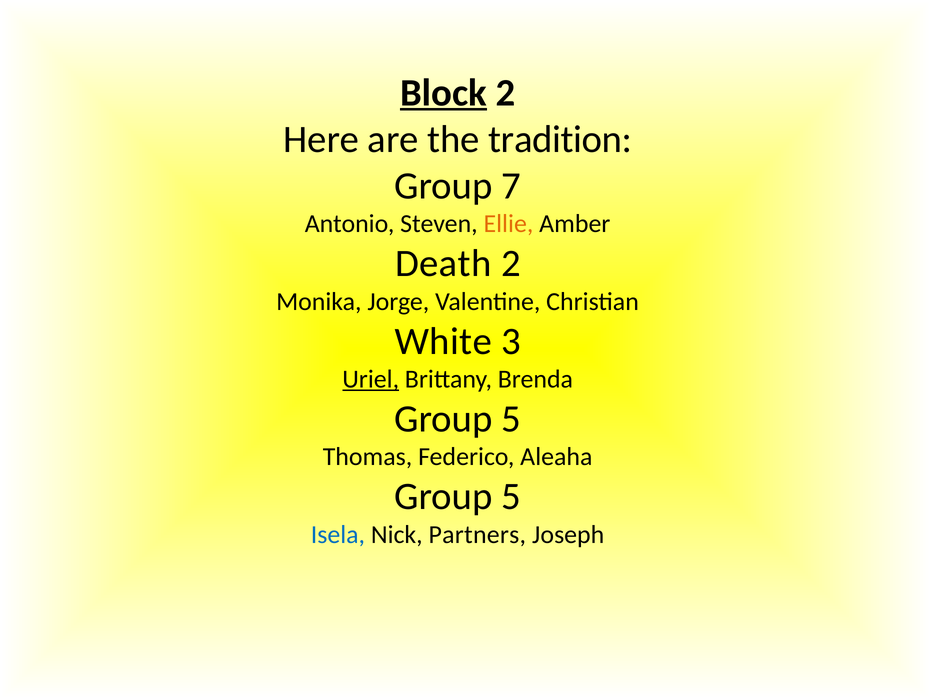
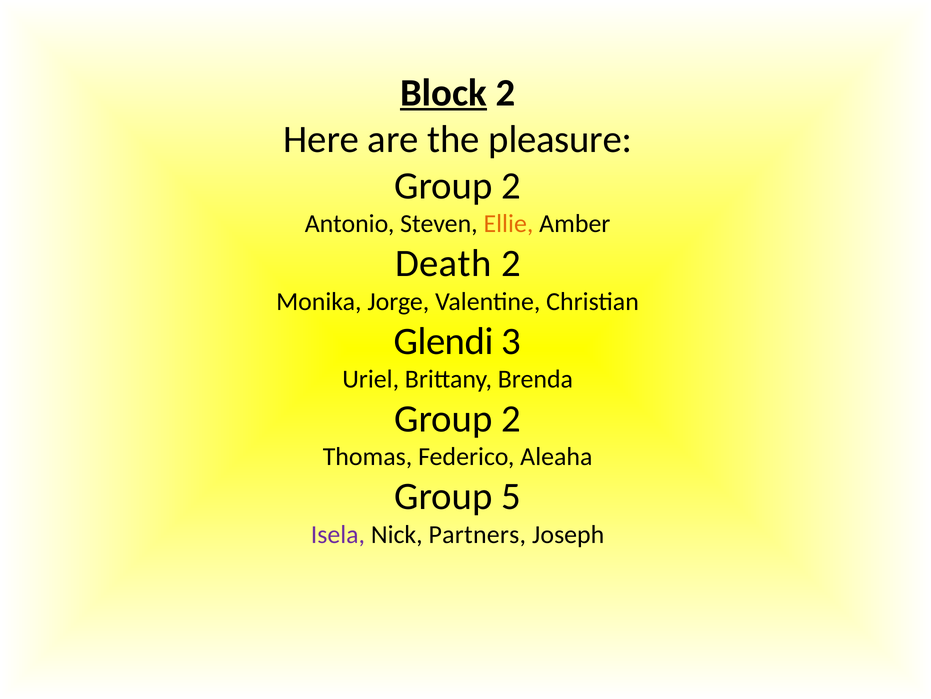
tradition: tradition -> pleasure (560, 139)
7: 7 -> 2 (511, 186)
White: White -> Glendi (444, 341)
Uriel underline: present -> none (371, 379)
5: 5 -> 2 (511, 419)
Isela colour: blue -> purple (338, 534)
